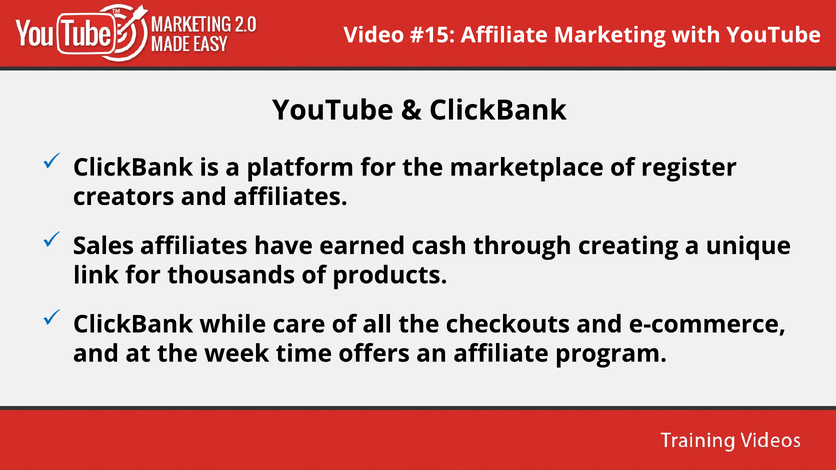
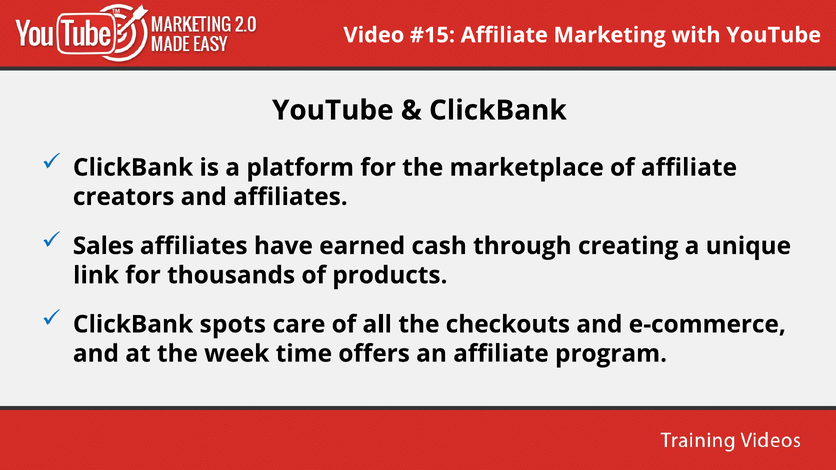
of register: register -> affiliate (689, 168)
while: while -> spots (233, 325)
